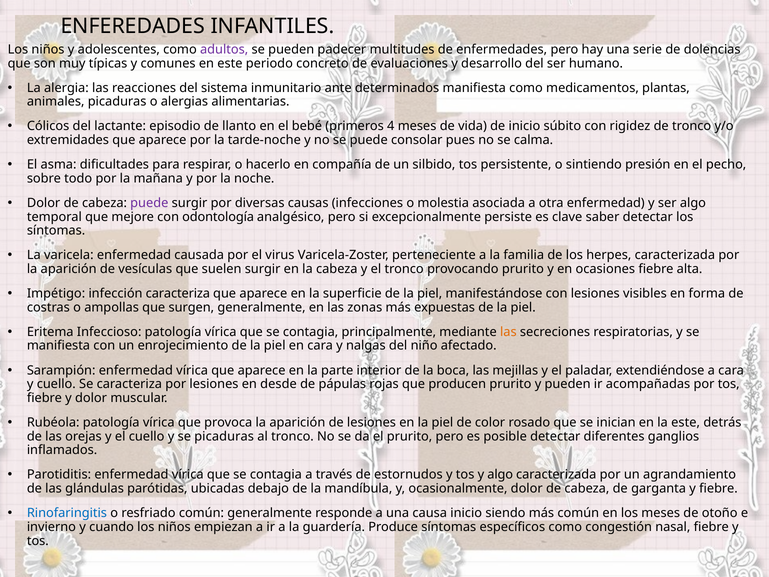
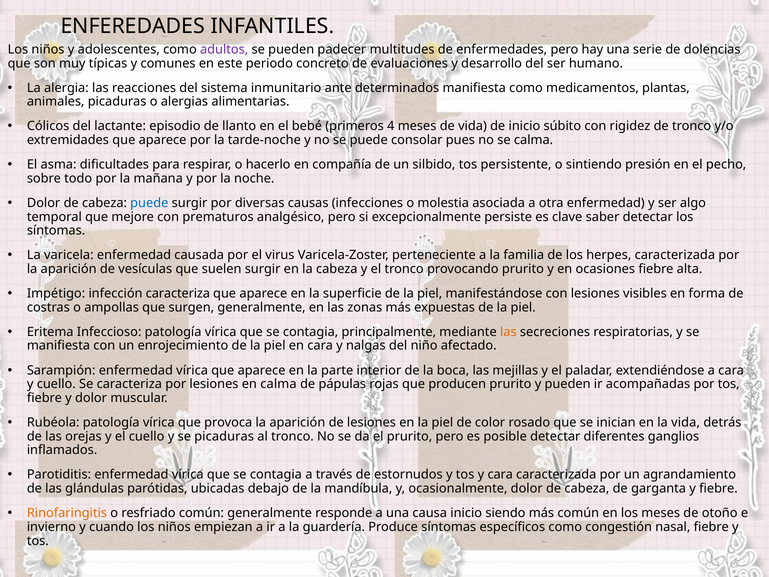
puede colour: purple -> blue (149, 203)
odontología: odontología -> prematuros (218, 217)
en desde: desde -> calma (278, 384)
la este: este -> vida (686, 422)
y algo: algo -> cara (500, 475)
Rinofaringitis colour: blue -> orange (67, 513)
